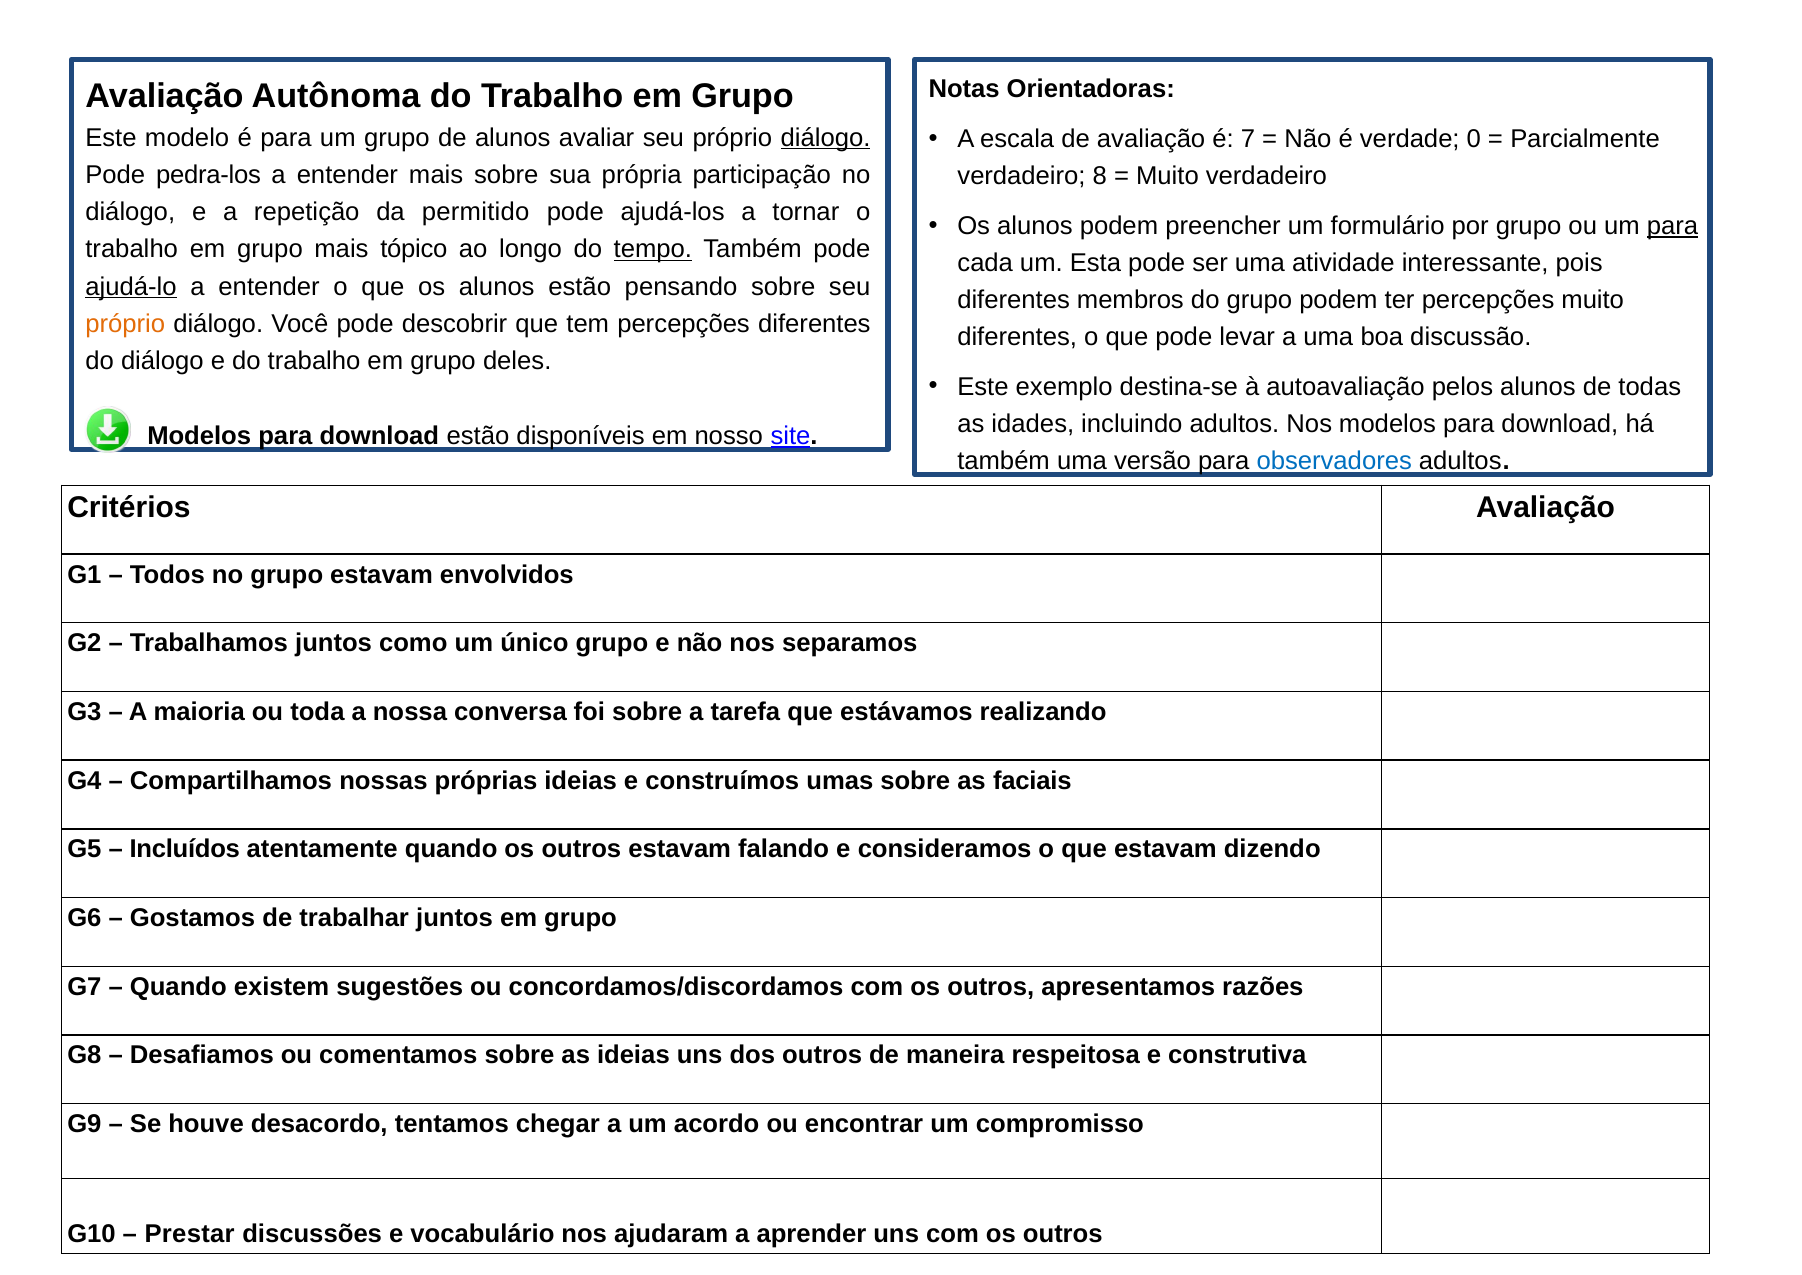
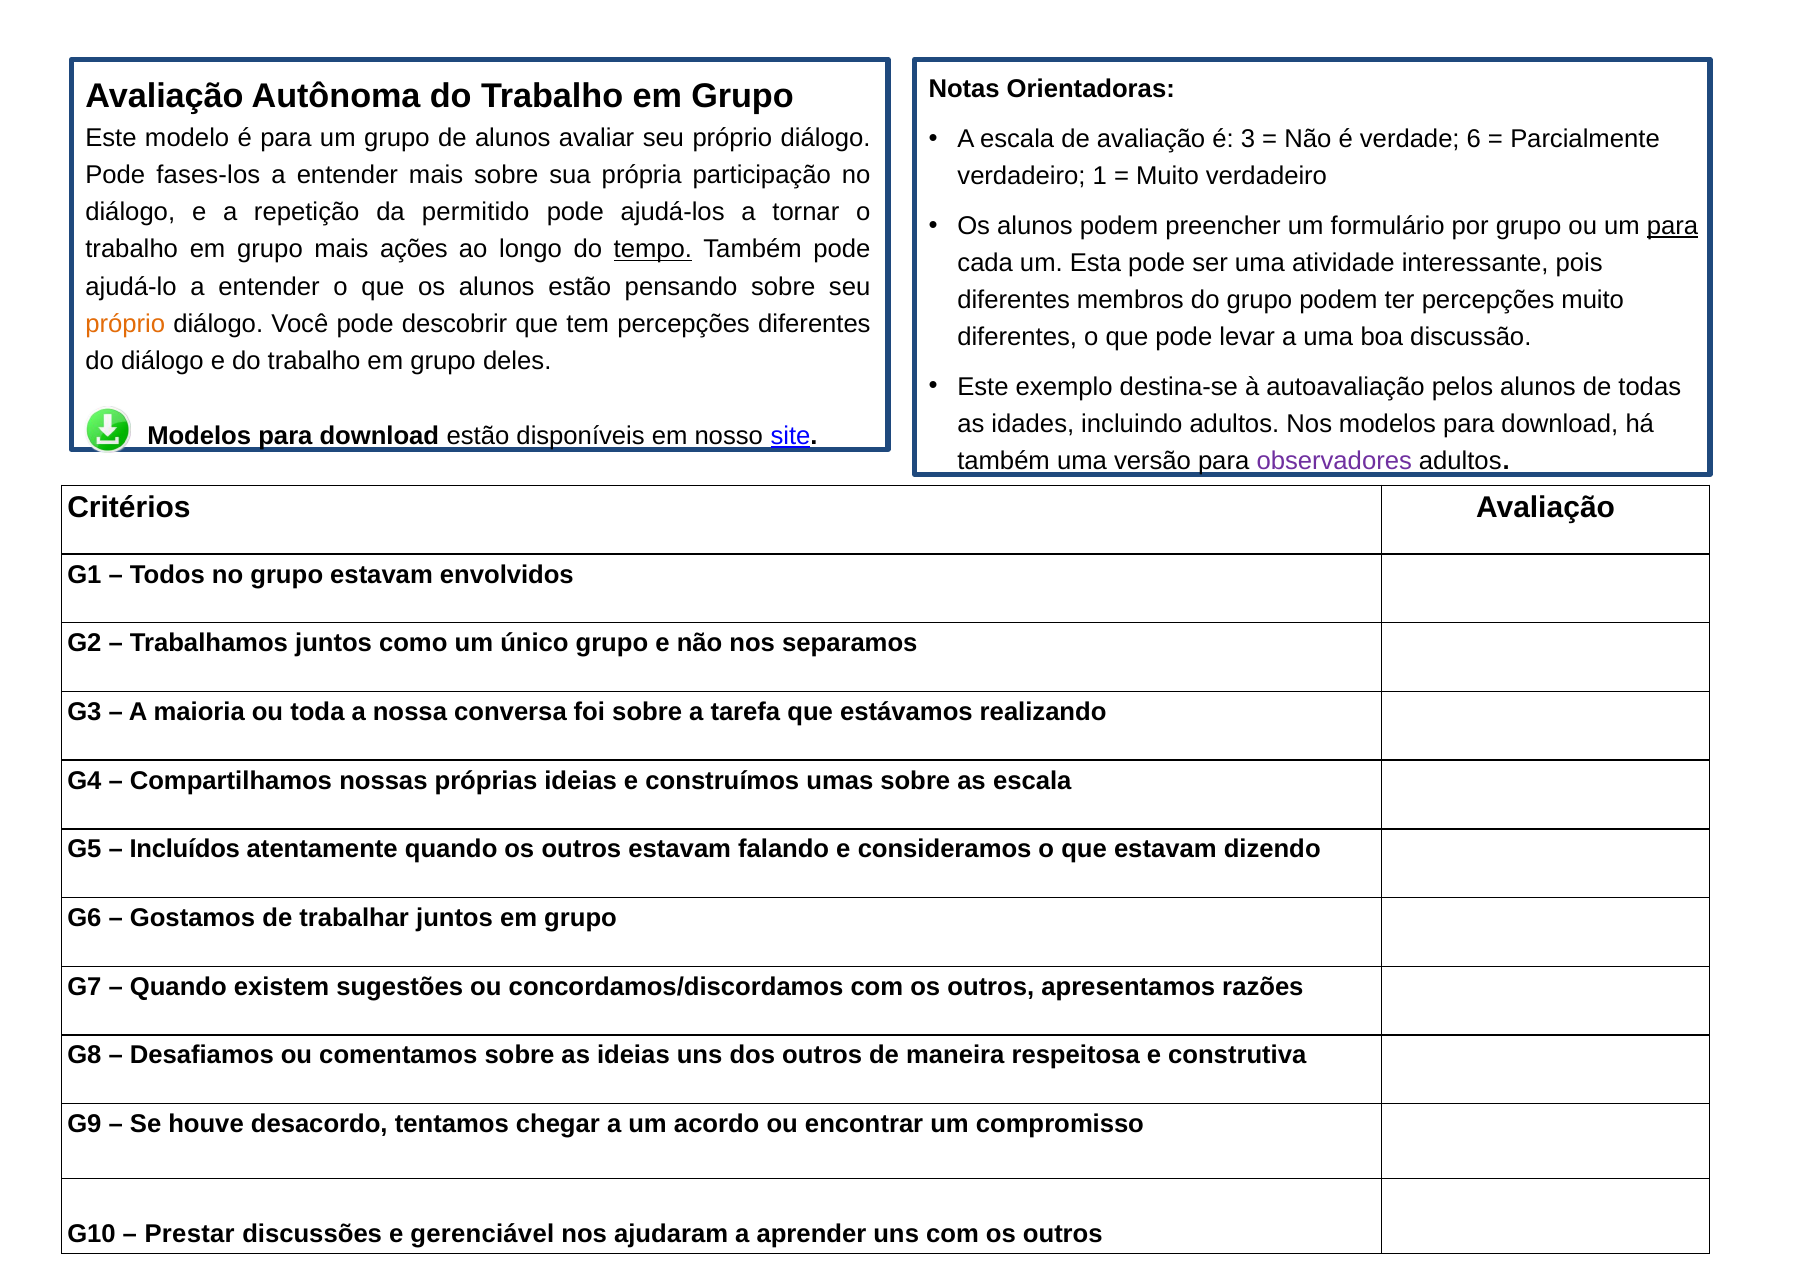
diálogo underline: present -> none (826, 138)
7: 7 -> 3 (1248, 139)
0: 0 -> 6 (1474, 139)
pedra-los: pedra-los -> fases-los (208, 175)
8: 8 -> 1 (1100, 176)
tópico: tópico -> ações (414, 249)
ajudá-lo underline: present -> none (131, 287)
observadores colour: blue -> purple (1334, 461)
as faciais: faciais -> escala (1032, 780)
vocabulário: vocabulário -> gerenciável (482, 1233)
